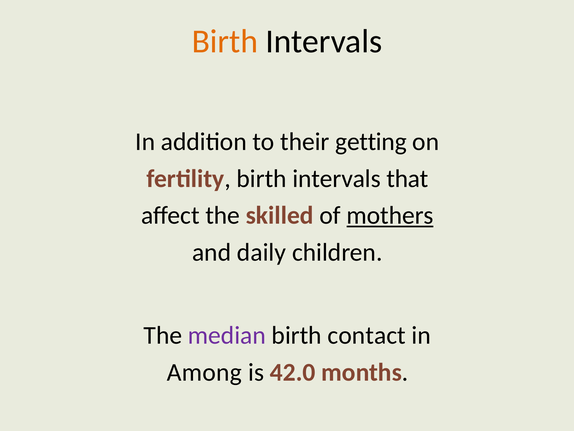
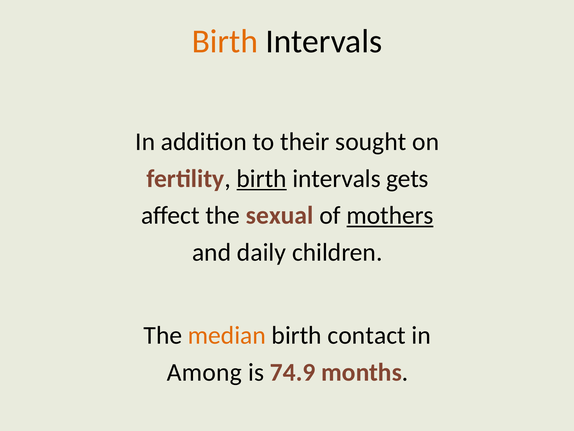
getting: getting -> sought (371, 142)
birth underline: none -> present (262, 178)
that: that -> gets (407, 178)
skilled: skilled -> sexual (280, 215)
median colour: purple -> orange (227, 335)
42.0: 42.0 -> 74.9 (293, 372)
